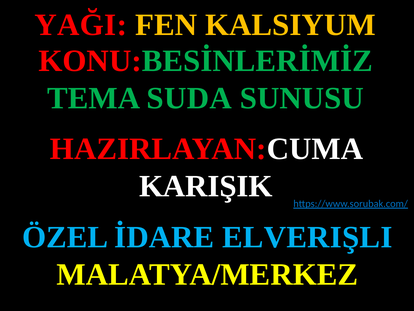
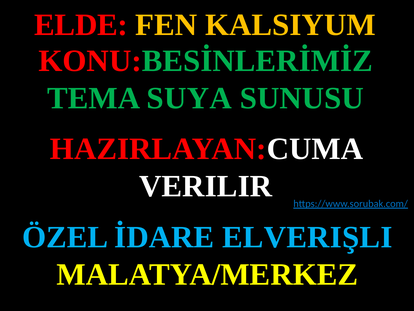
YAĞI: YAĞI -> ELDE (81, 25)
SUDA: SUDA -> SUYA (189, 98)
KARIŞIK: KARIŞIK -> VERILIR (206, 186)
